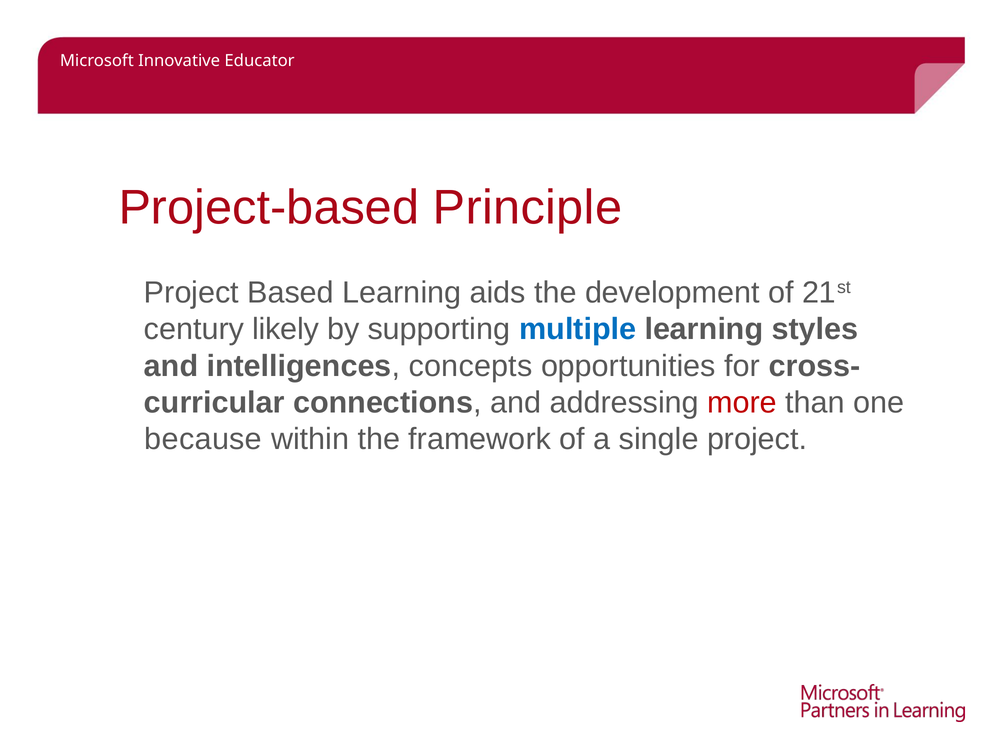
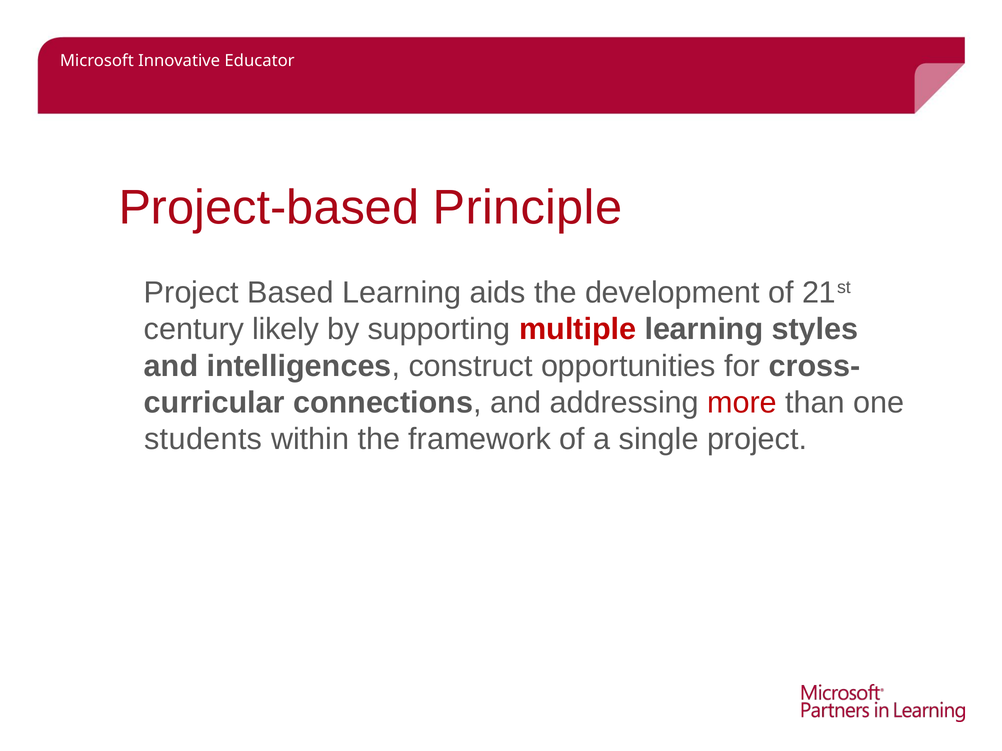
multiple colour: blue -> red (578, 329)
concepts: concepts -> construct (471, 366)
because: because -> students (203, 440)
